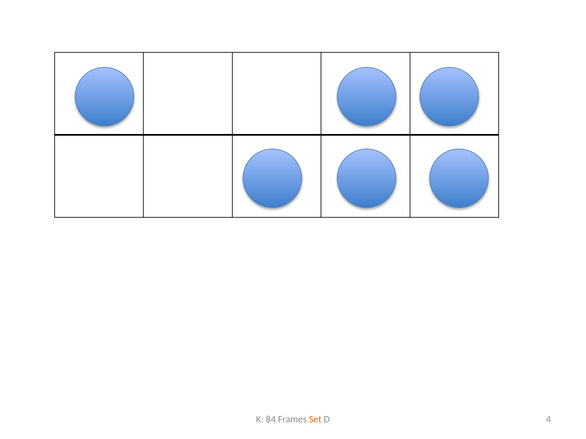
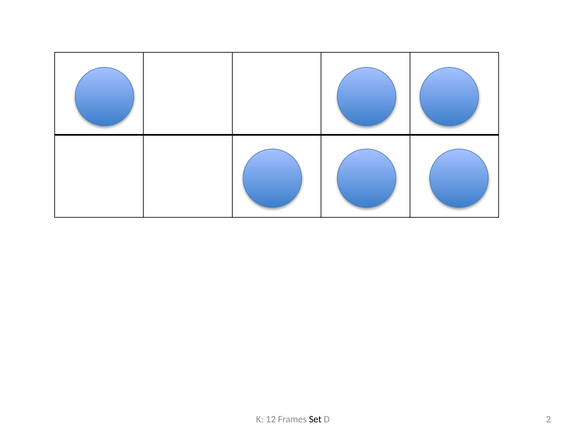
84: 84 -> 12 (271, 420)
Set colour: orange -> black (315, 420)
4: 4 -> 2 (548, 420)
